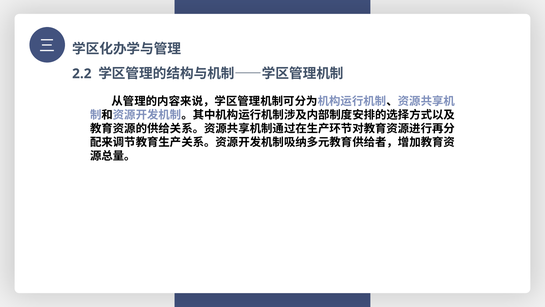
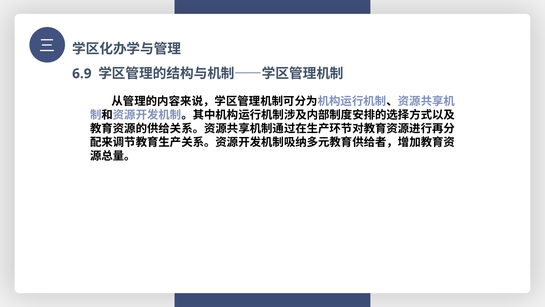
2.2: 2.2 -> 6.9 (82, 74)
